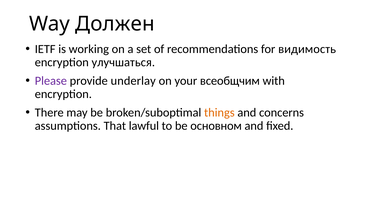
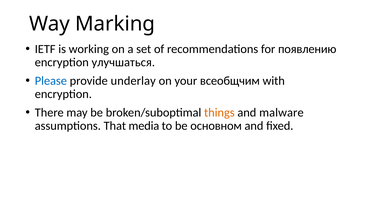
Должен: Должен -> Marking (115, 24)
видимость: видимость -> появлению (307, 49)
Please colour: purple -> blue (51, 81)
concerns: concerns -> malware (281, 113)
lawful: lawful -> media (144, 126)
